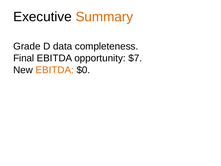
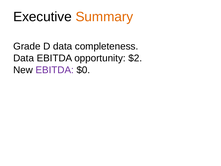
Final: Final -> Data (24, 58)
$7: $7 -> $2 (135, 58)
EBITDA colour: orange -> purple (55, 70)
